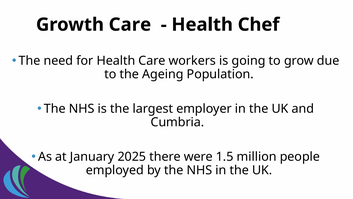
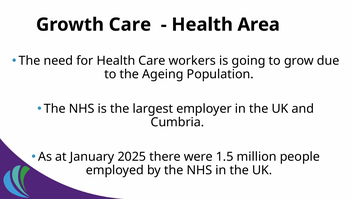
Chef: Chef -> Area (259, 25)
